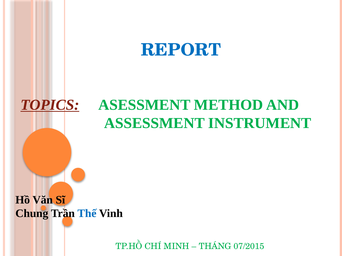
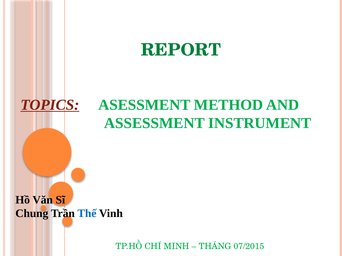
REPORT colour: blue -> green (181, 50)
